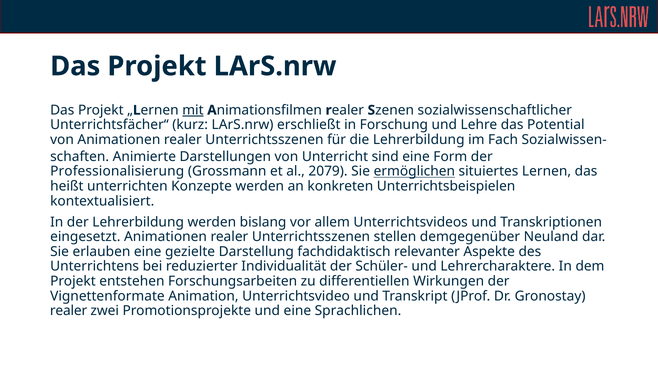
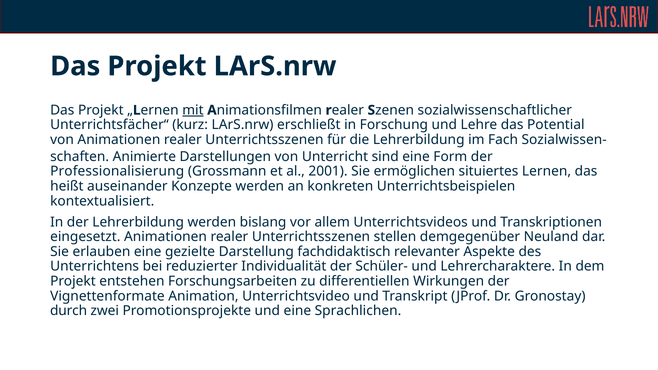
2079: 2079 -> 2001 (328, 171)
ermöglichen underline: present -> none (414, 171)
unterrichten: unterrichten -> auseinander (127, 186)
realer: realer -> durch (69, 311)
